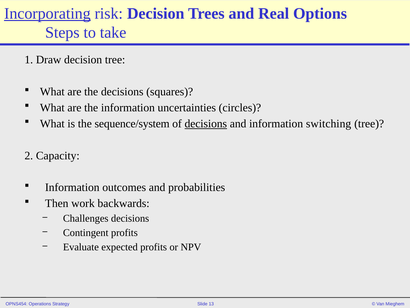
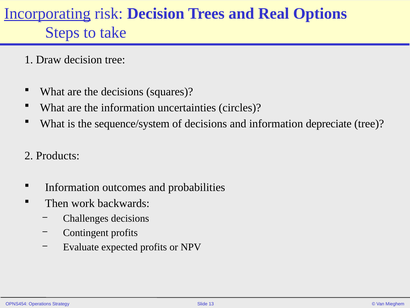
decisions underline: present -> none (206, 123)
switching: switching -> depreciate (329, 123)
Capacity: Capacity -> Products (58, 155)
